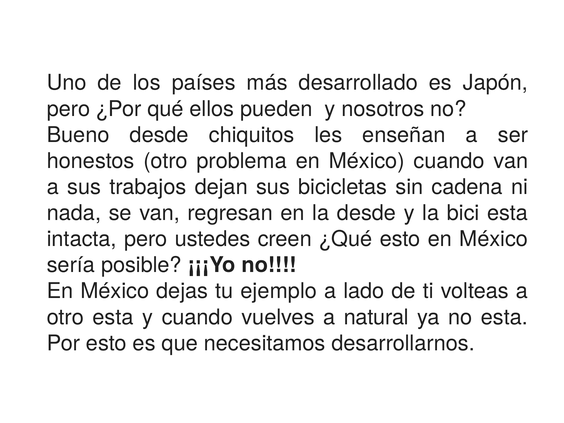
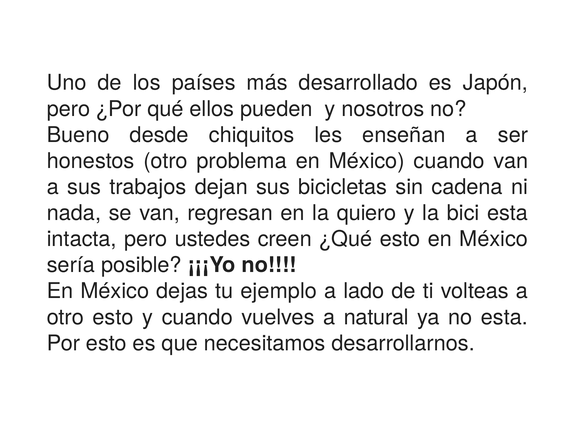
la desde: desde -> quiero (367, 213)
otro esta: esta -> esto (113, 317)
